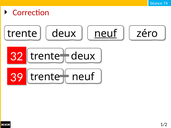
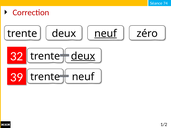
deux underline: none -> present (83, 56)
